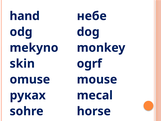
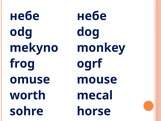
hand: hand -> небе (25, 16)
skin: skin -> frog (22, 64)
руках: руках -> worth (28, 95)
